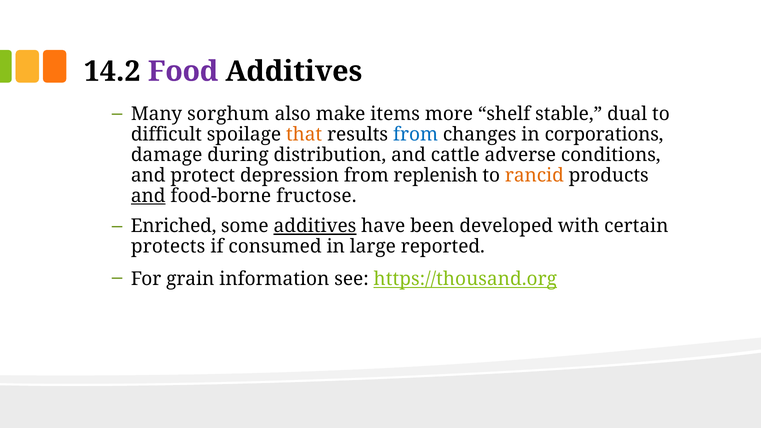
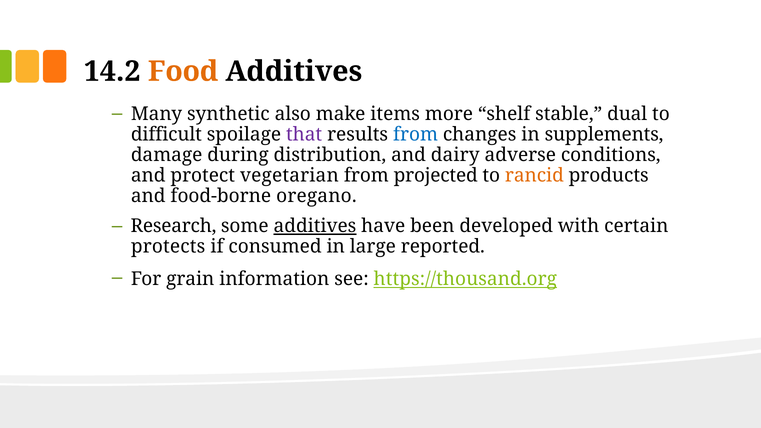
Food colour: purple -> orange (183, 71)
sorghum: sorghum -> synthetic (228, 114)
that colour: orange -> purple (304, 134)
corporations: corporations -> supplements (604, 134)
cattle: cattle -> dairy (455, 155)
depression: depression -> vegetarian (289, 176)
replenish: replenish -> projected (436, 176)
and underline: present -> none (148, 196)
fructose: fructose -> oregano (316, 196)
Enriched: Enriched -> Research (174, 226)
